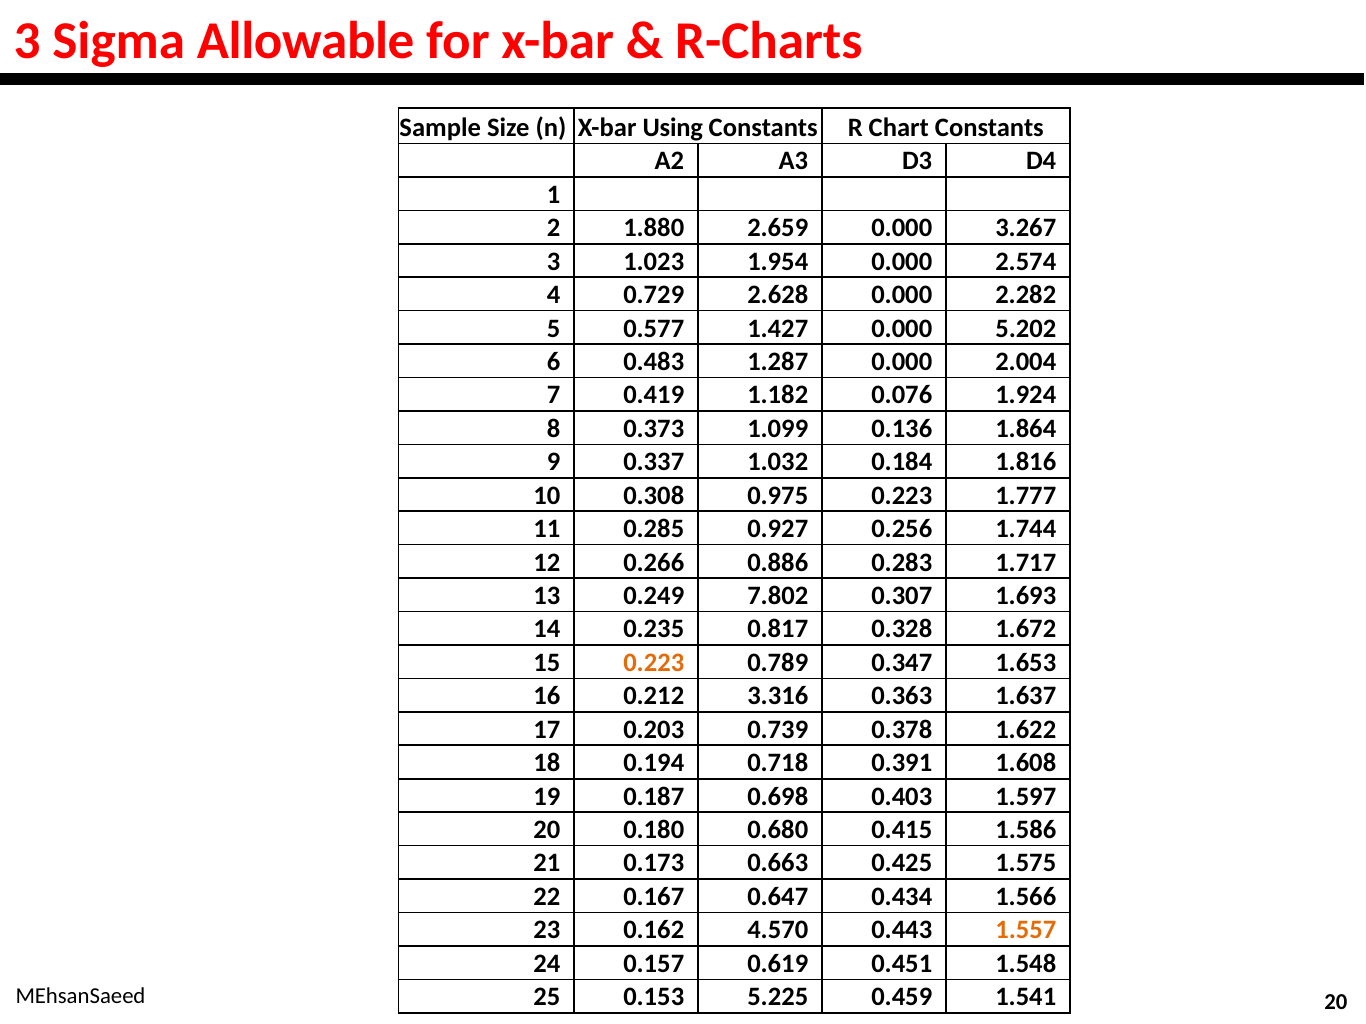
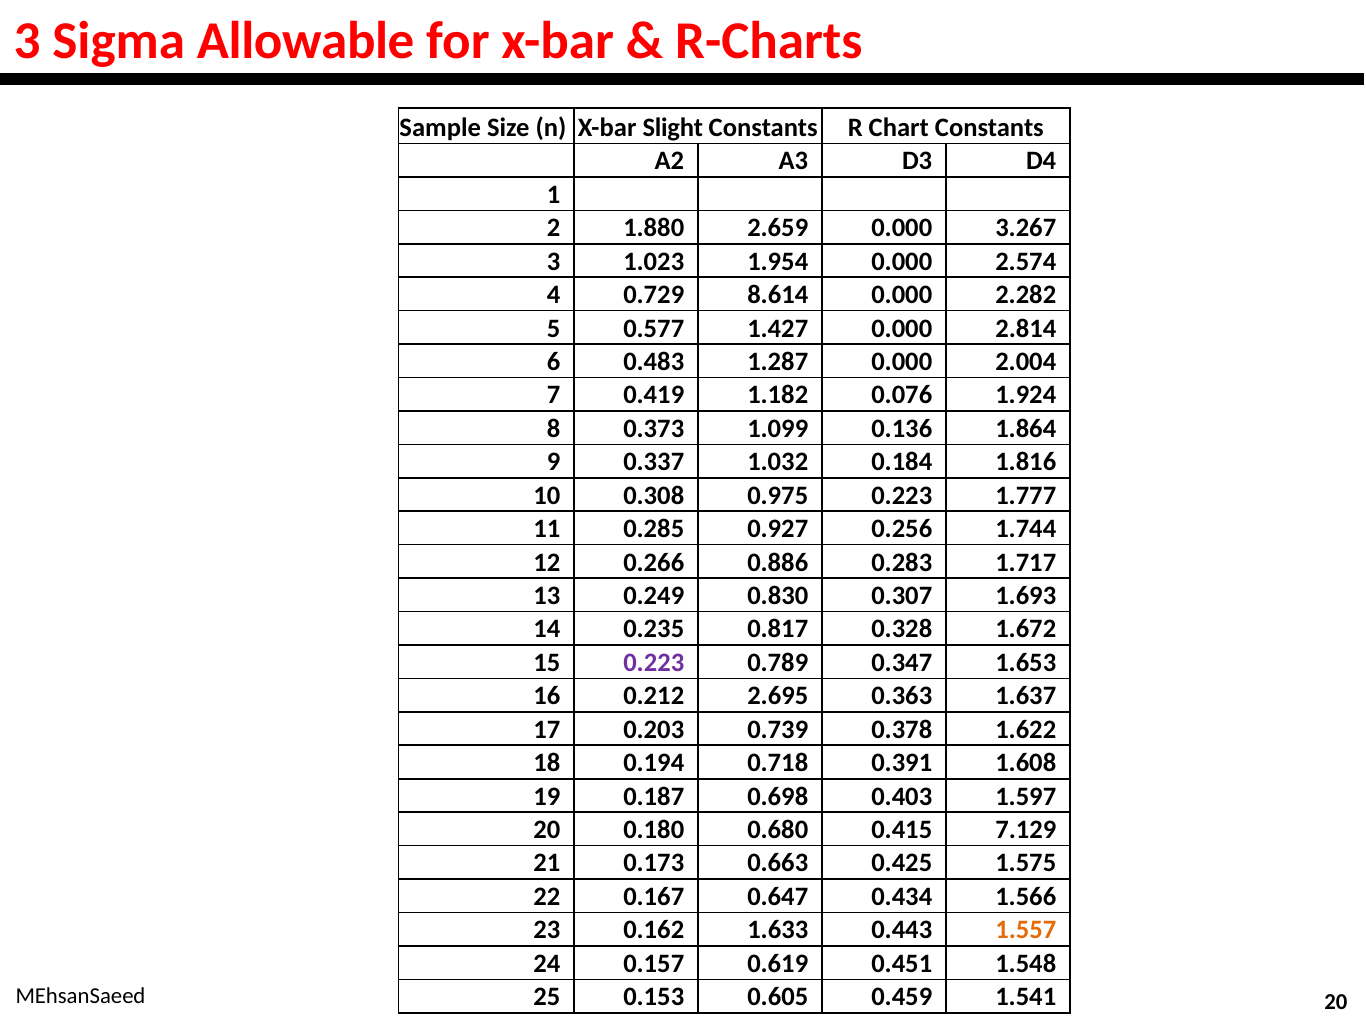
Using: Using -> Slight (673, 128)
2.628: 2.628 -> 8.614 (778, 295)
5.202: 5.202 -> 2.814 (1026, 328)
7.802: 7.802 -> 0.830 (778, 596)
0.223 colour: orange -> purple (654, 663)
3.316: 3.316 -> 2.695 (778, 696)
1.586: 1.586 -> 7.129 (1026, 830)
4.570: 4.570 -> 1.633 (778, 931)
5.225: 5.225 -> 0.605 (778, 997)
